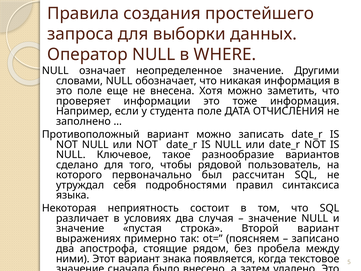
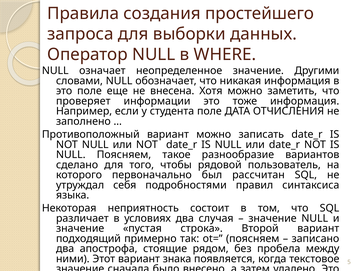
NULL Ключевое: Ключевое -> Поясняем (124, 155)
выражениях: выражениях -> подходящий (88, 238)
